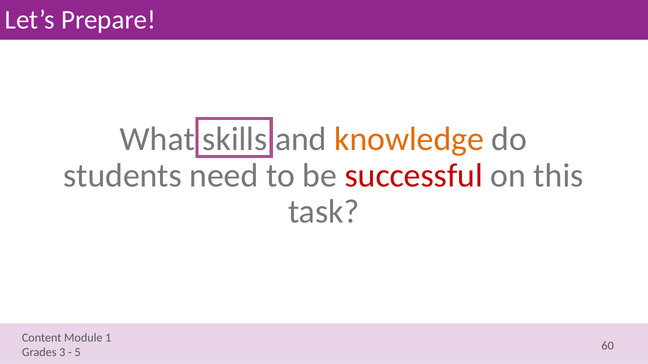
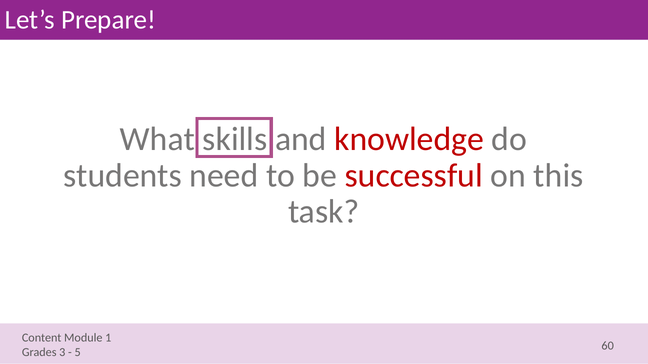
knowledge colour: orange -> red (409, 139)
